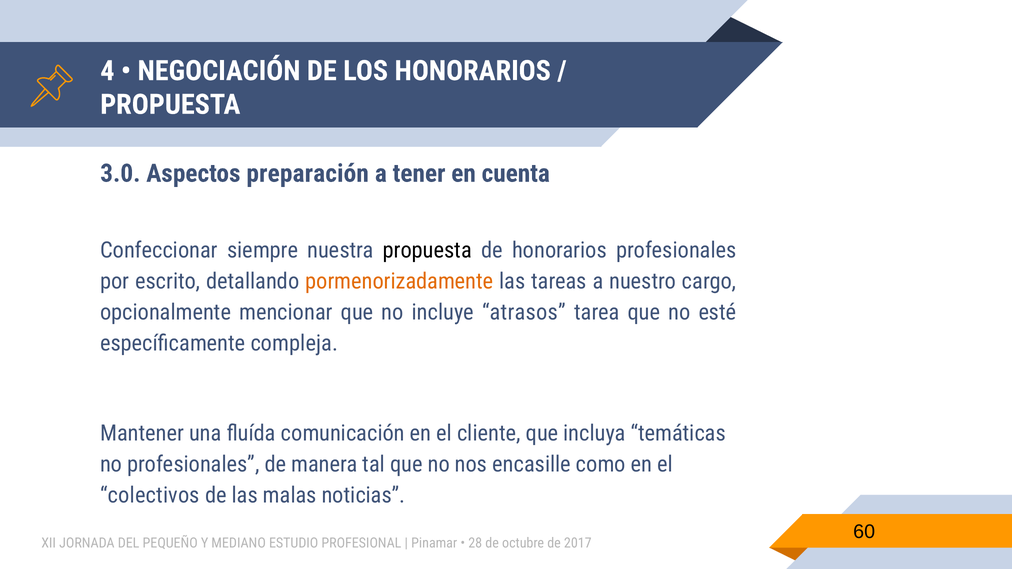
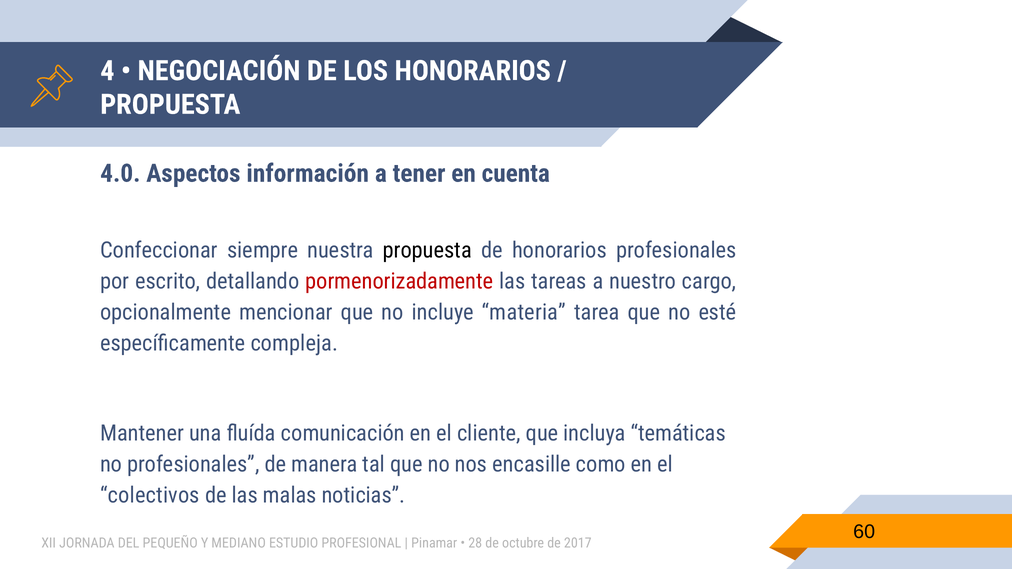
3.0: 3.0 -> 4.0 (120, 173)
preparación: preparación -> información (308, 173)
pormenorizadamente colour: orange -> red (399, 281)
atrasos: atrasos -> materia (524, 312)
